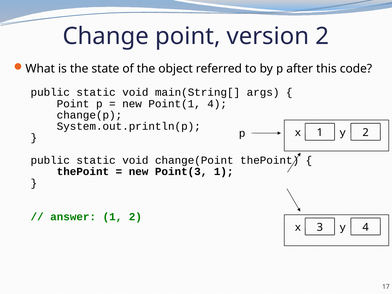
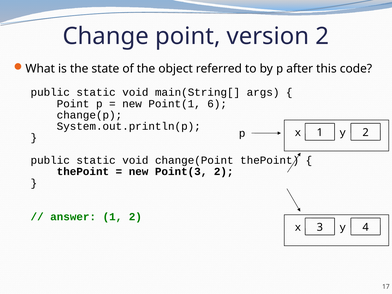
Point(1 4: 4 -> 6 (217, 104)
Point(3 1: 1 -> 2 (224, 172)
